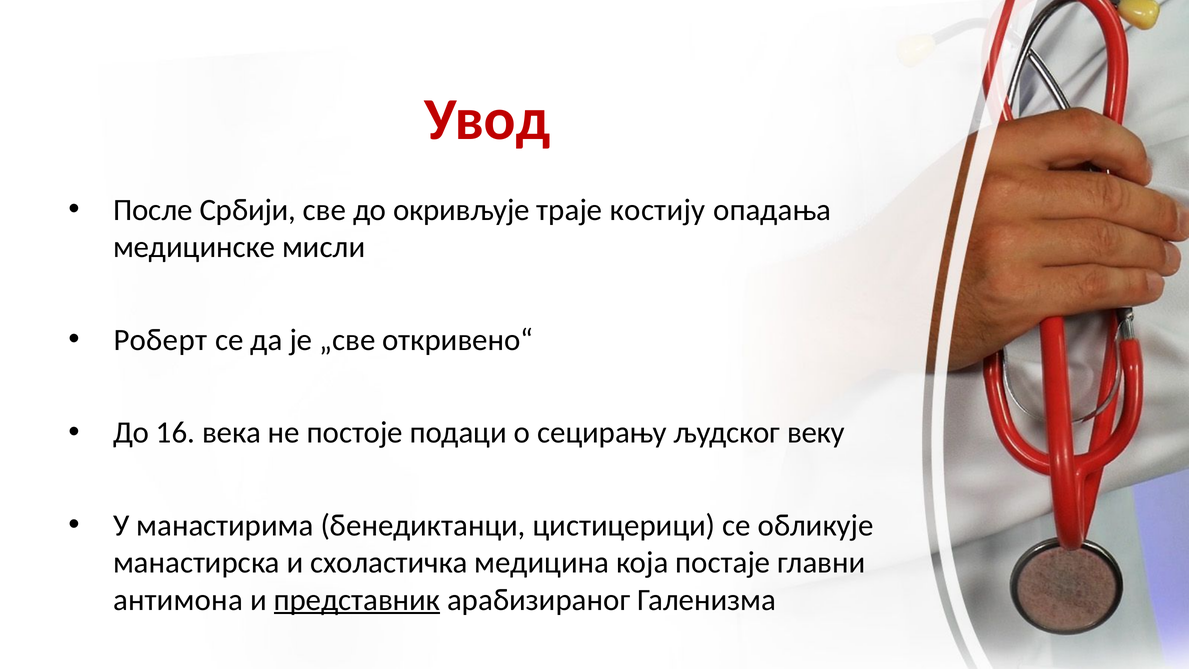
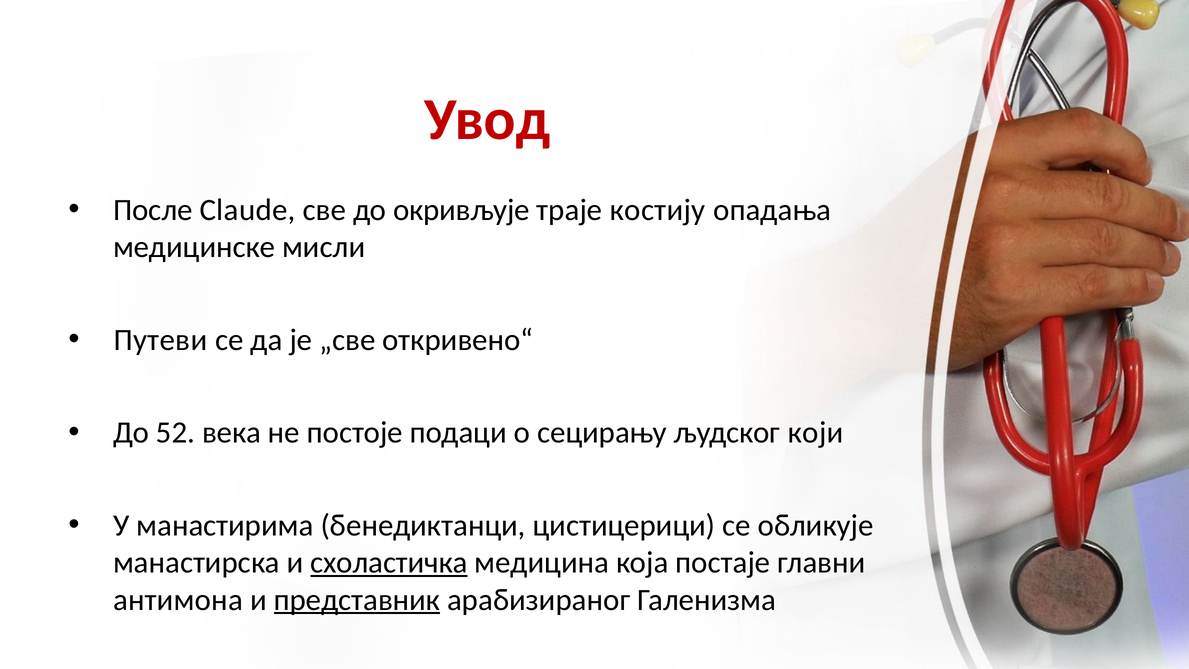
Србији: Србији -> Claude (248, 210)
Роберт: Роберт -> Путеви (160, 340)
16: 16 -> 52 (176, 433)
веку: веку -> који (816, 433)
схоластичка underline: none -> present (389, 562)
